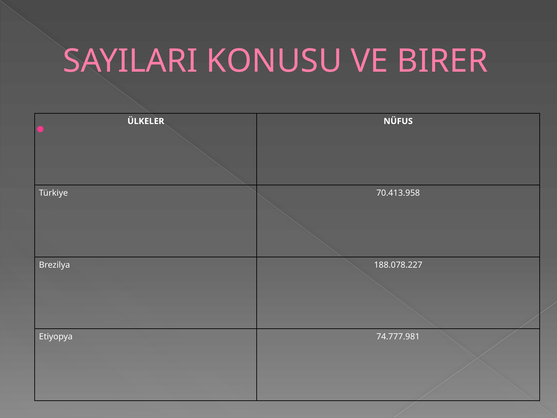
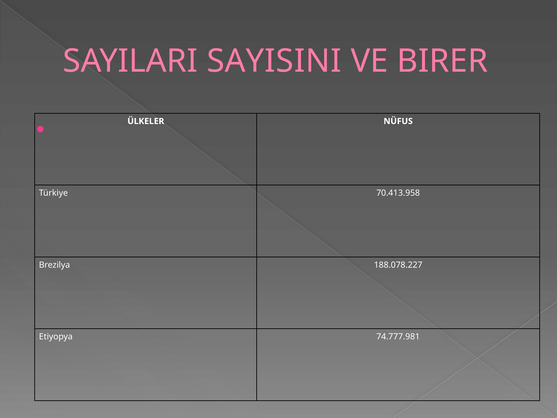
KONUSU: KONUSU -> SAYISINI (274, 61)
